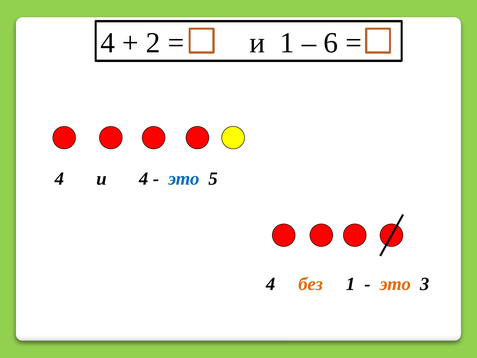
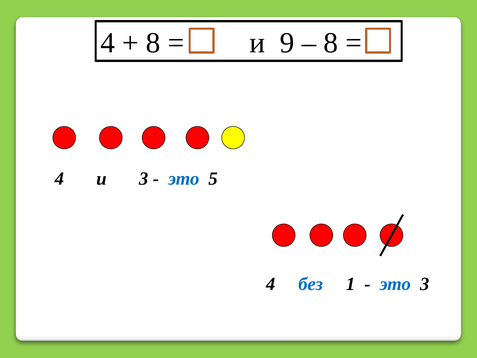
2: 2 -> 8 (153, 43)
и 1: 1 -> 9 (287, 43)
6: 6 -> 8 (331, 43)
и 4: 4 -> 3 (144, 179)
без colour: orange -> blue (311, 284)
это colour: orange -> blue (395, 284)
